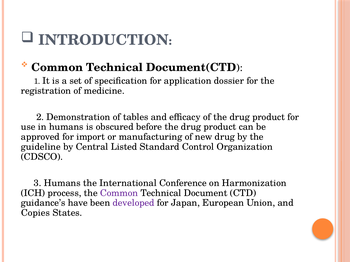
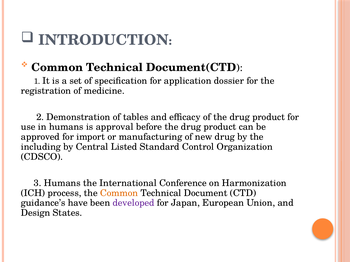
obscured: obscured -> approval (115, 127)
guideline: guideline -> including (41, 147)
Common colour: purple -> orange (119, 193)
Copies: Copies -> Design (36, 213)
